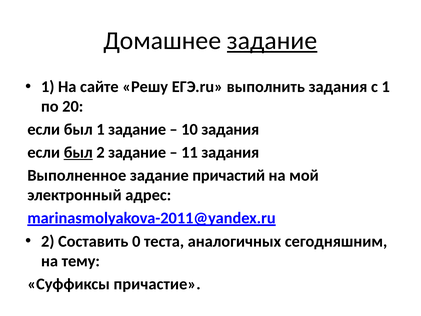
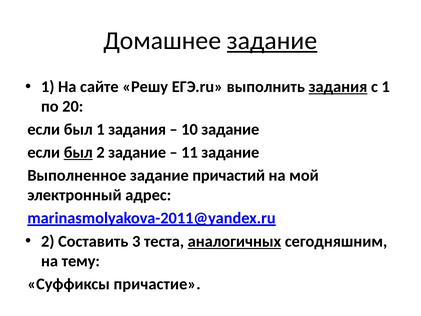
задания underline: none -> present (338, 87)
1 задание: задание -> задания (137, 129)
10 задания: задания -> задание (230, 129)
11 задания: задания -> задание (230, 152)
0: 0 -> 3 (136, 241)
аналогичных underline: none -> present (234, 241)
